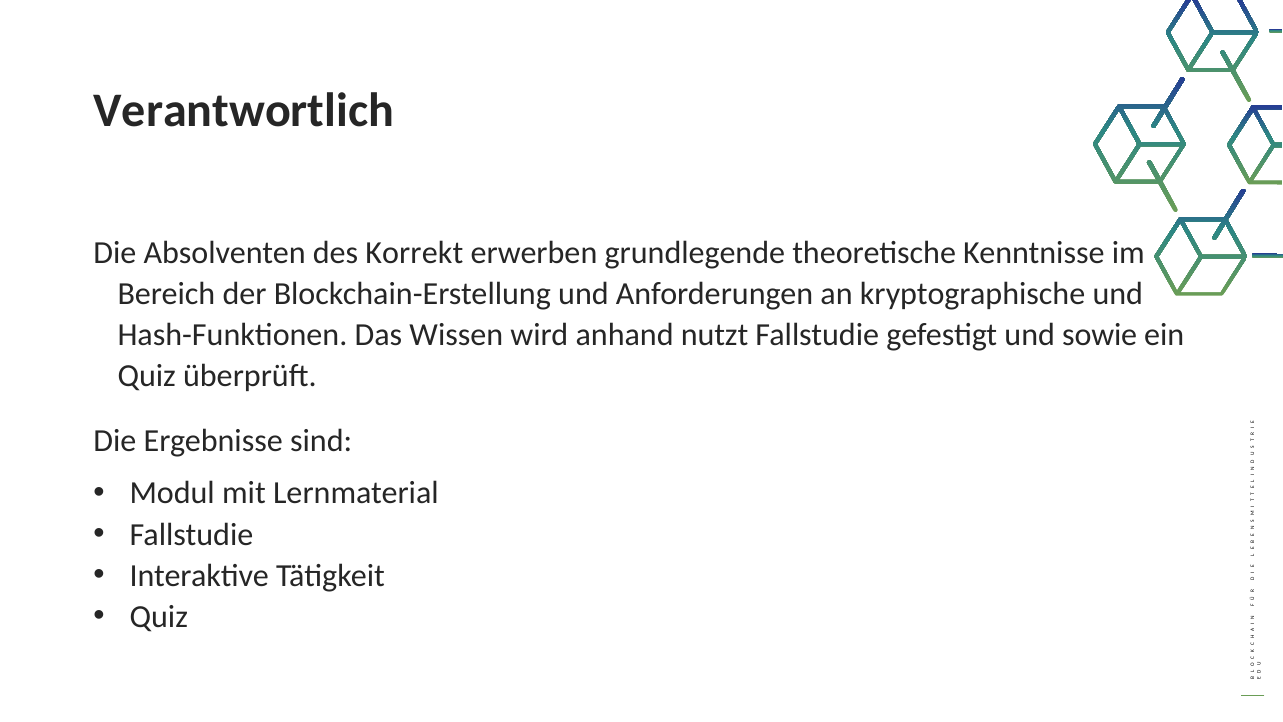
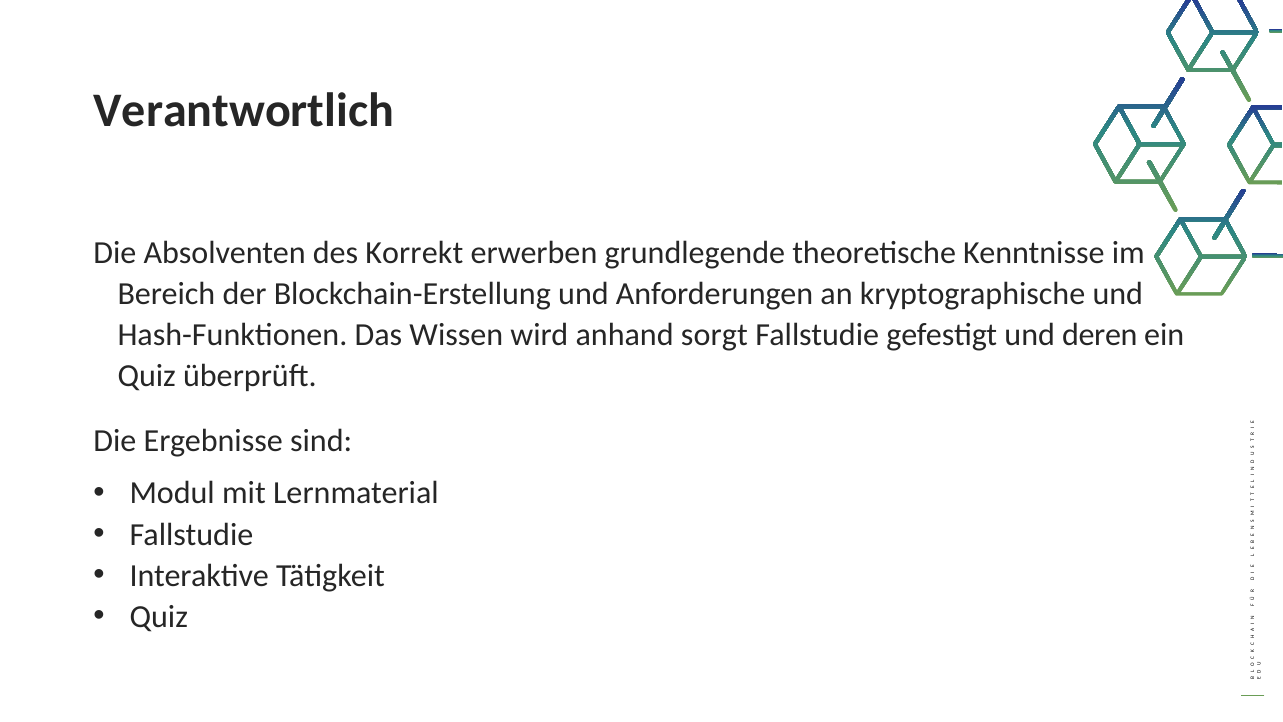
nutzt: nutzt -> sorgt (714, 335)
sowie: sowie -> deren (1100, 335)
